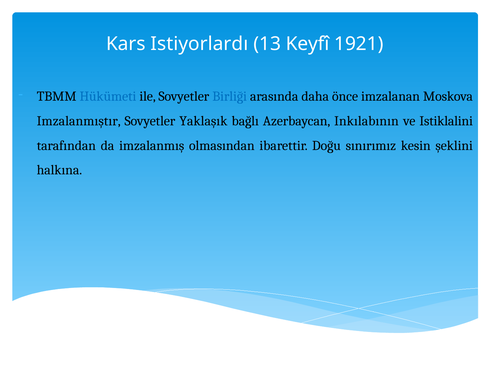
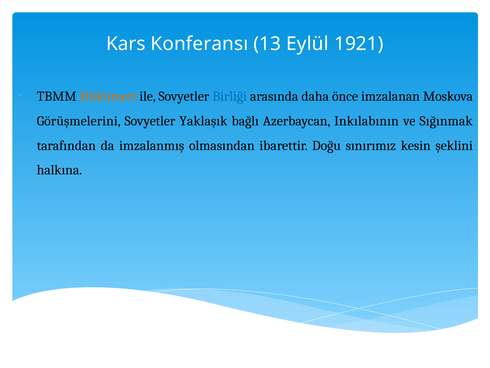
Istiyorlardı: Istiyorlardı -> Konferansı (199, 44)
Keyfî: Keyfî -> Eylül (307, 44)
Hükümeti colour: blue -> orange (108, 96)
Imzalanmıştır: Imzalanmıştır -> Görüşmelerini (79, 121)
Istiklalini: Istiklalini -> Sığınmak (446, 121)
